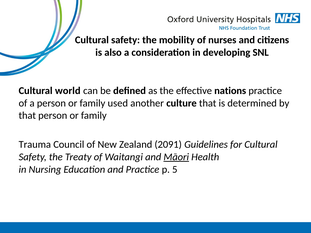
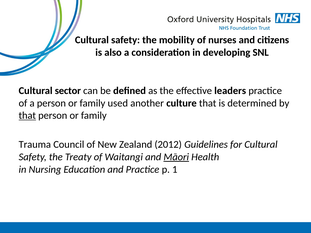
world: world -> sector (68, 91)
nations: nations -> leaders (230, 91)
that underline: none -> present (27, 116)
2091: 2091 -> 2012 (168, 145)
5: 5 -> 1 (175, 170)
